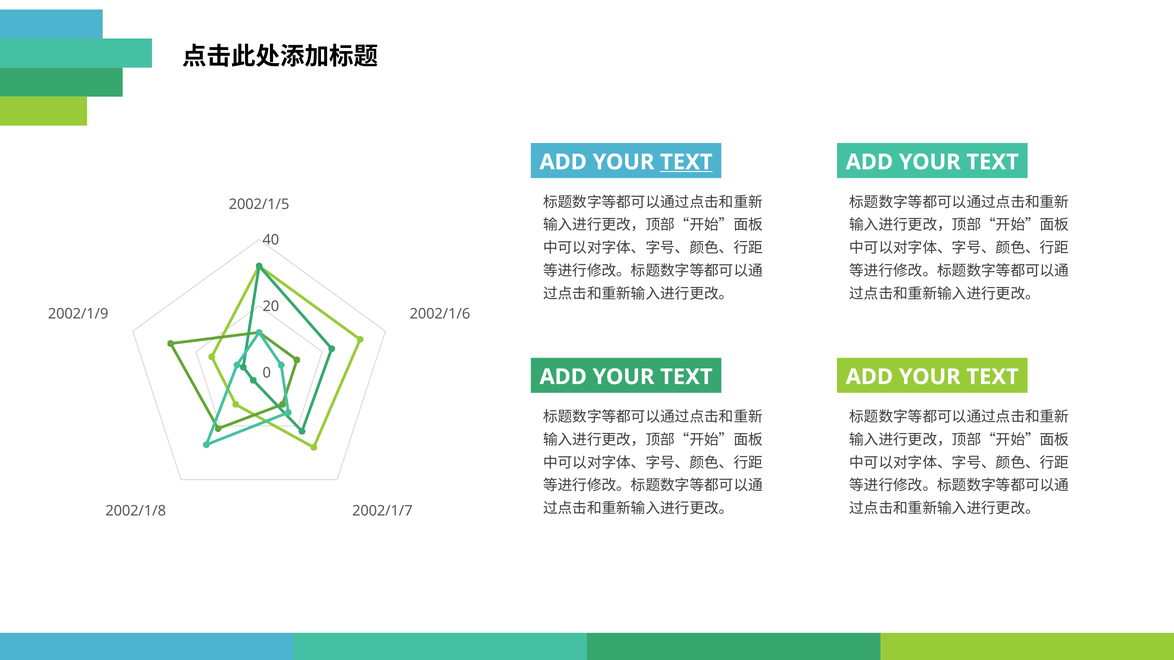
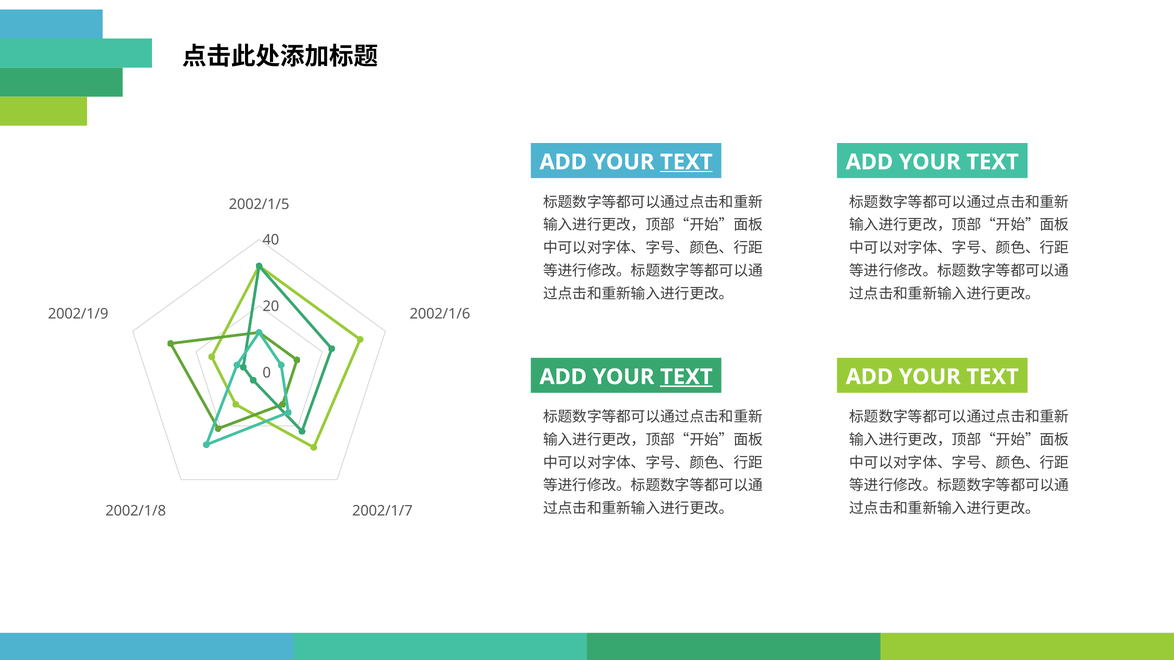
TEXT underline: none -> present (686, 377)
